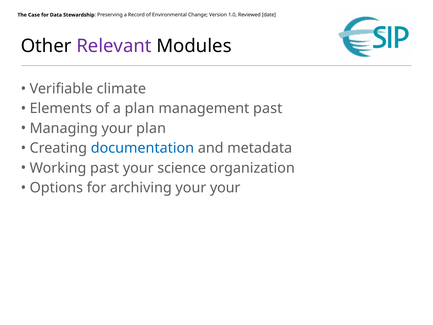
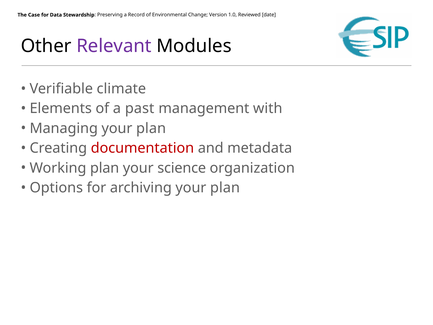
a plan: plan -> past (140, 108)
management past: past -> with (268, 108)
documentation colour: blue -> red (142, 148)
Working past: past -> plan (105, 168)
archiving your your: your -> plan (225, 188)
